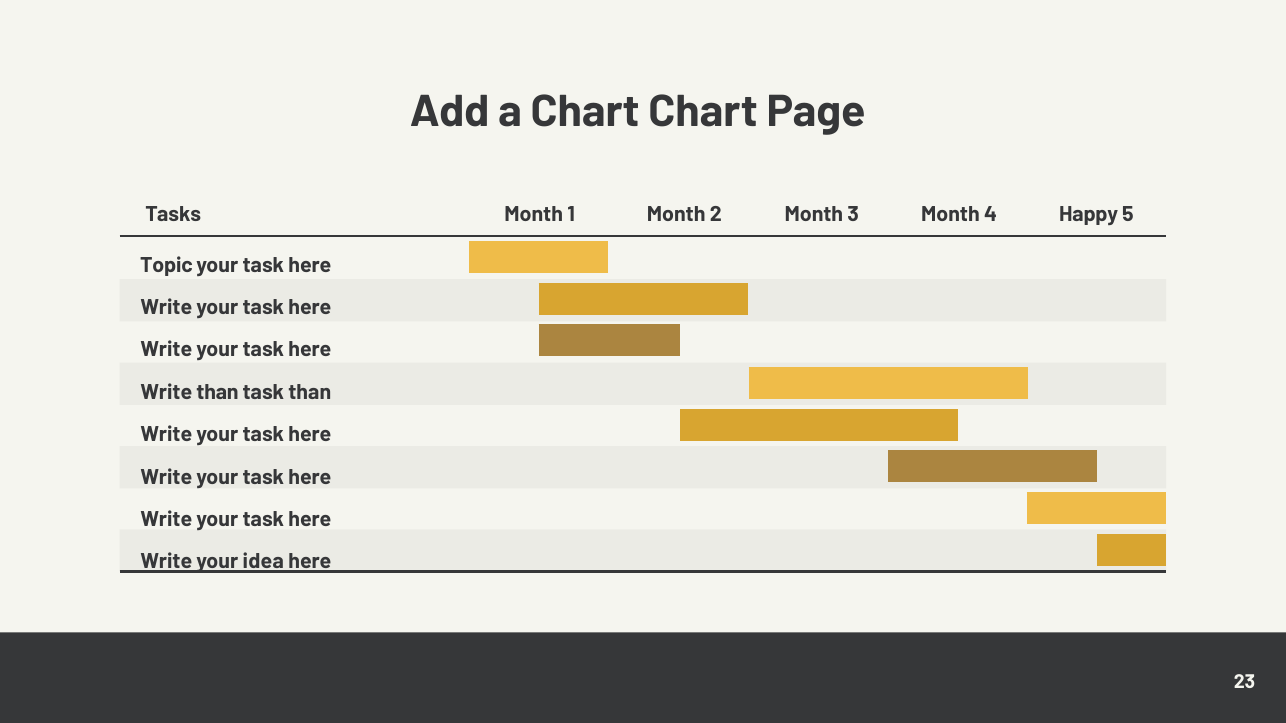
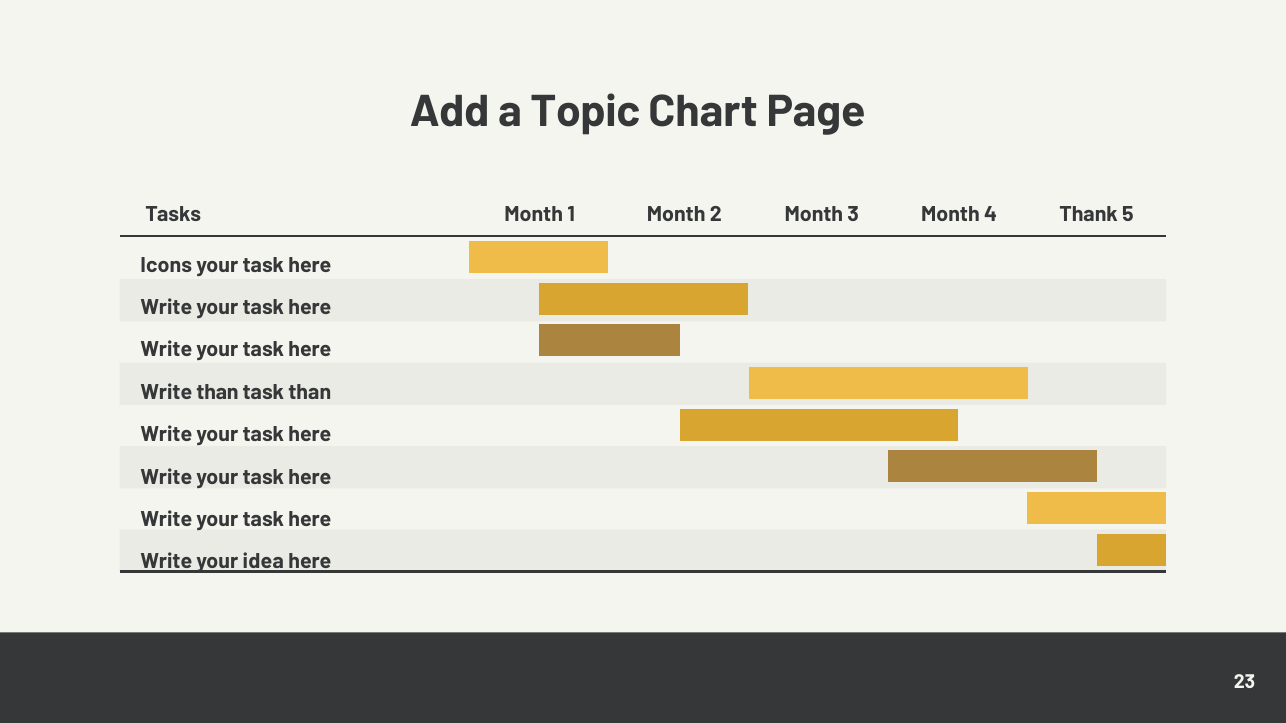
a Chart: Chart -> Topic (585, 112)
Happy: Happy -> Thank (1089, 214)
Topic: Topic -> Icons (166, 265)
